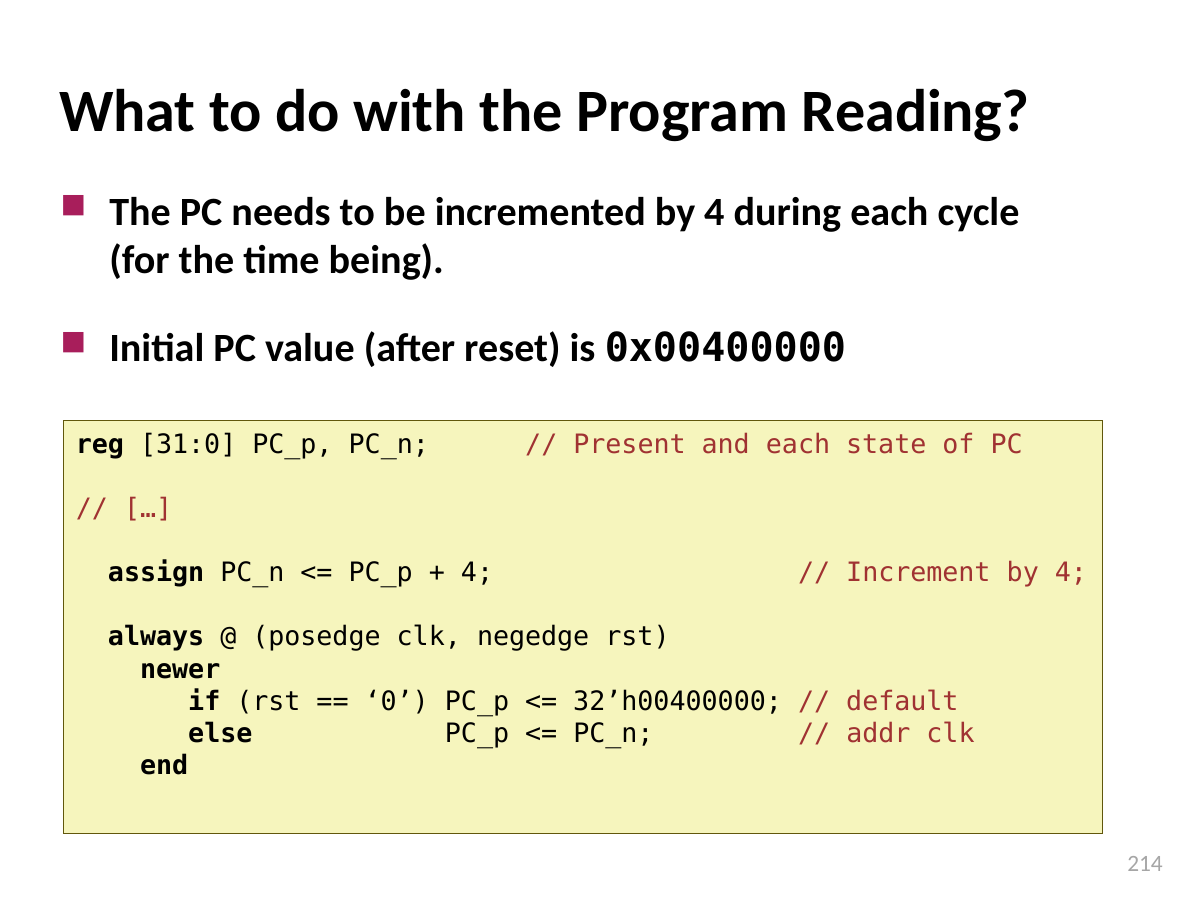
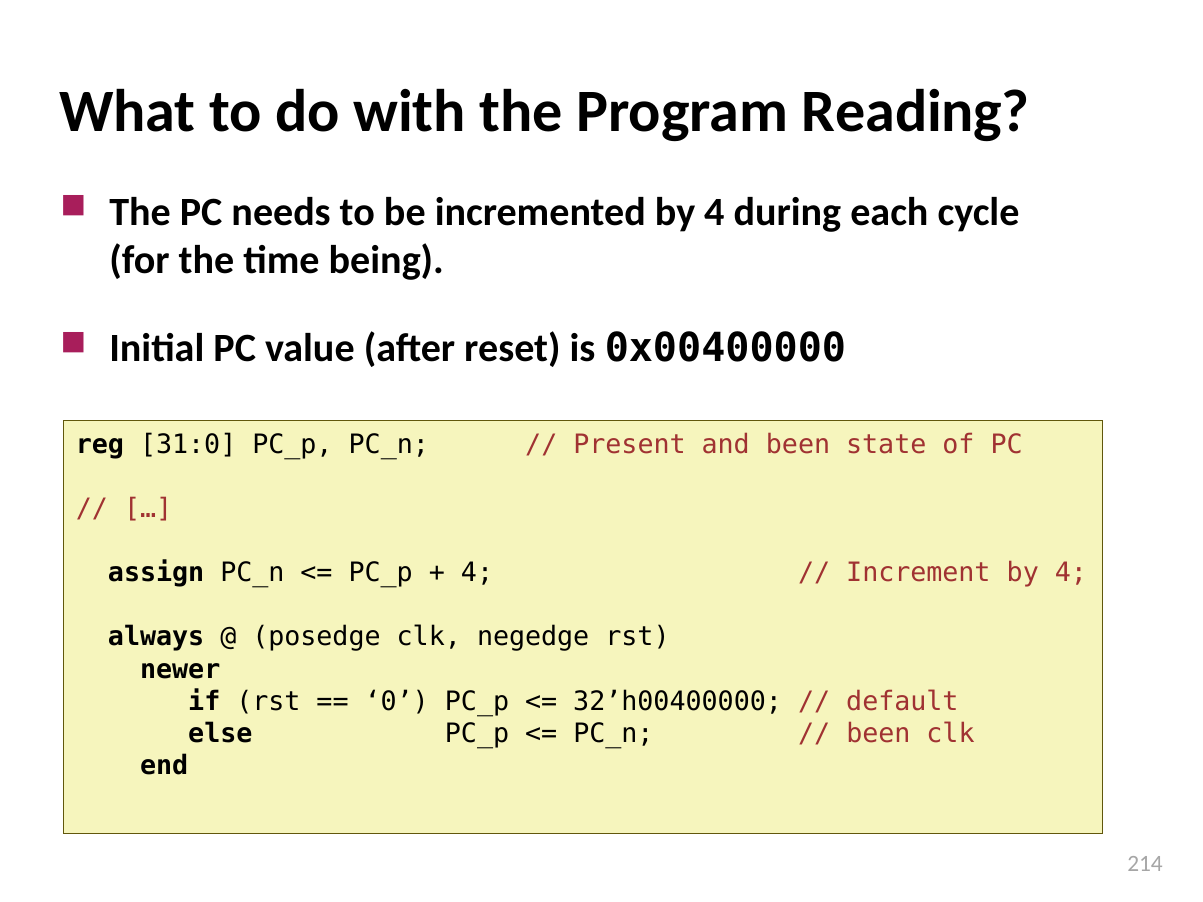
and each: each -> been (798, 445)
addr: addr -> been (878, 734)
